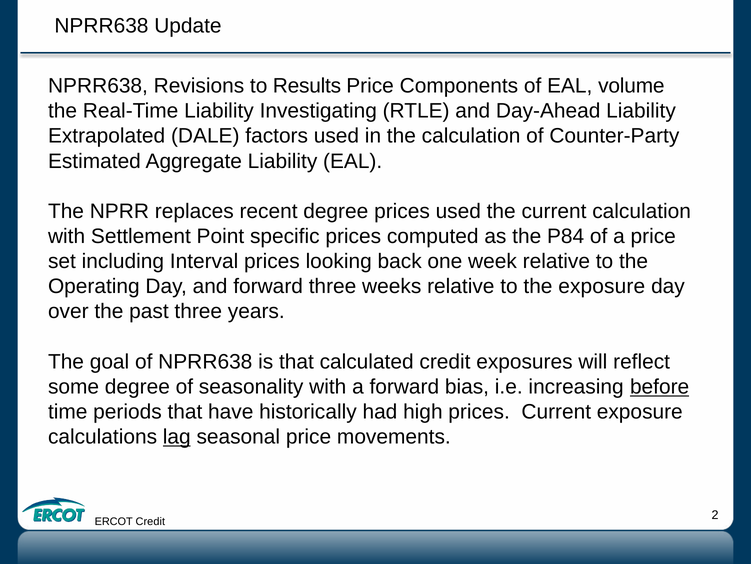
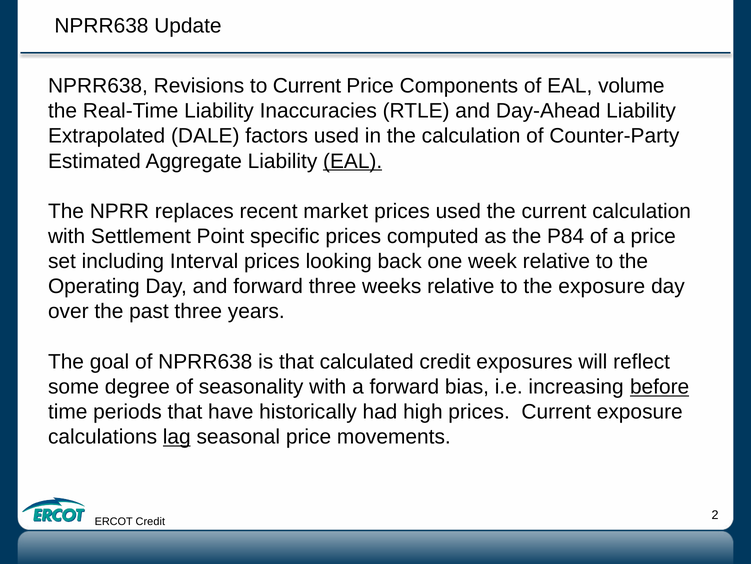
to Results: Results -> Current (307, 86)
Investigating: Investigating -> Inaccuracies (318, 111)
EAL underline: none -> present (353, 161)
recent degree: degree -> market (336, 211)
